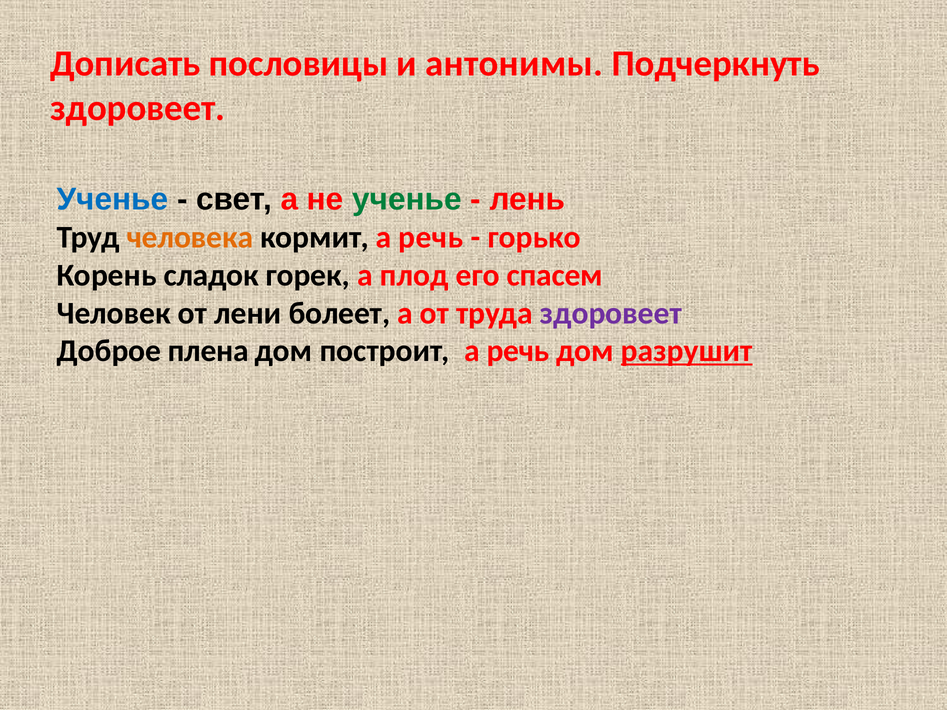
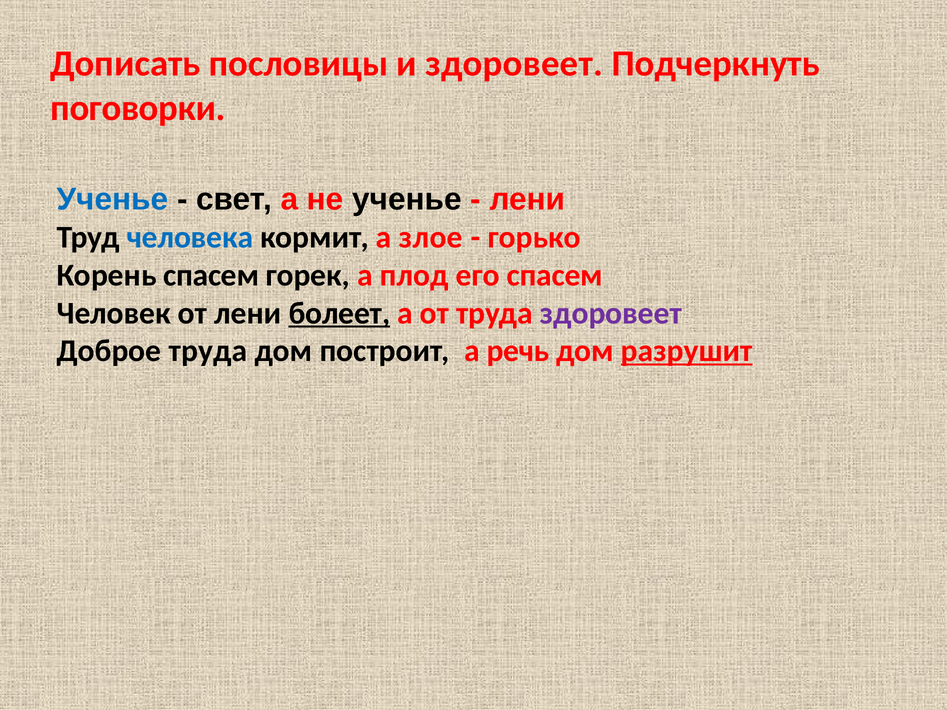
и антонимы: антонимы -> здоровеет (514, 64)
здоровеет: здоровеет -> поговорки (138, 108)
ученье colour: green -> black (407, 200)
лень: лень -> лени (527, 200)
человека colour: orange -> blue (190, 237)
кормит а речь: речь -> злое (431, 237)
Корень сладок: сладок -> спасем (211, 275)
болеет underline: none -> present (339, 313)
Доброе плена: плена -> труда (208, 351)
